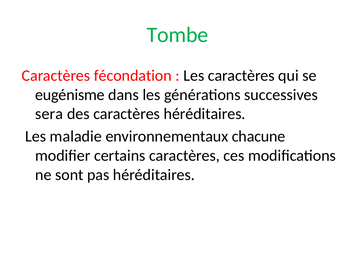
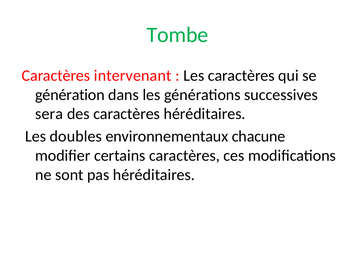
fécondation: fécondation -> intervenant (133, 76)
eugénisme: eugénisme -> génération (70, 95)
maladie: maladie -> doubles (76, 136)
